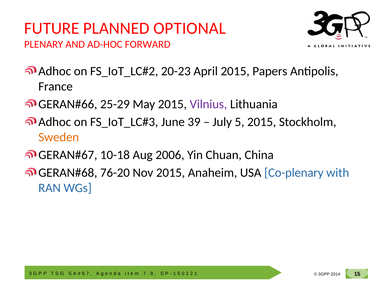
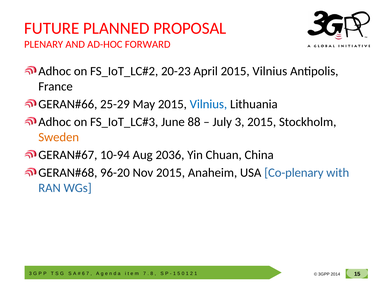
OPTIONAL: OPTIONAL -> PROPOSAL (190, 28)
April 2015 Papers: Papers -> Vilnius (270, 71)
Vilnius colour: purple -> blue (208, 104)
39: 39 -> 88 (194, 122)
July 5: 5 -> 3 (240, 122)
10-18: 10-18 -> 10-94 (115, 155)
2006: 2006 -> 2036 (170, 155)
76-20: 76-20 -> 96-20 (115, 173)
